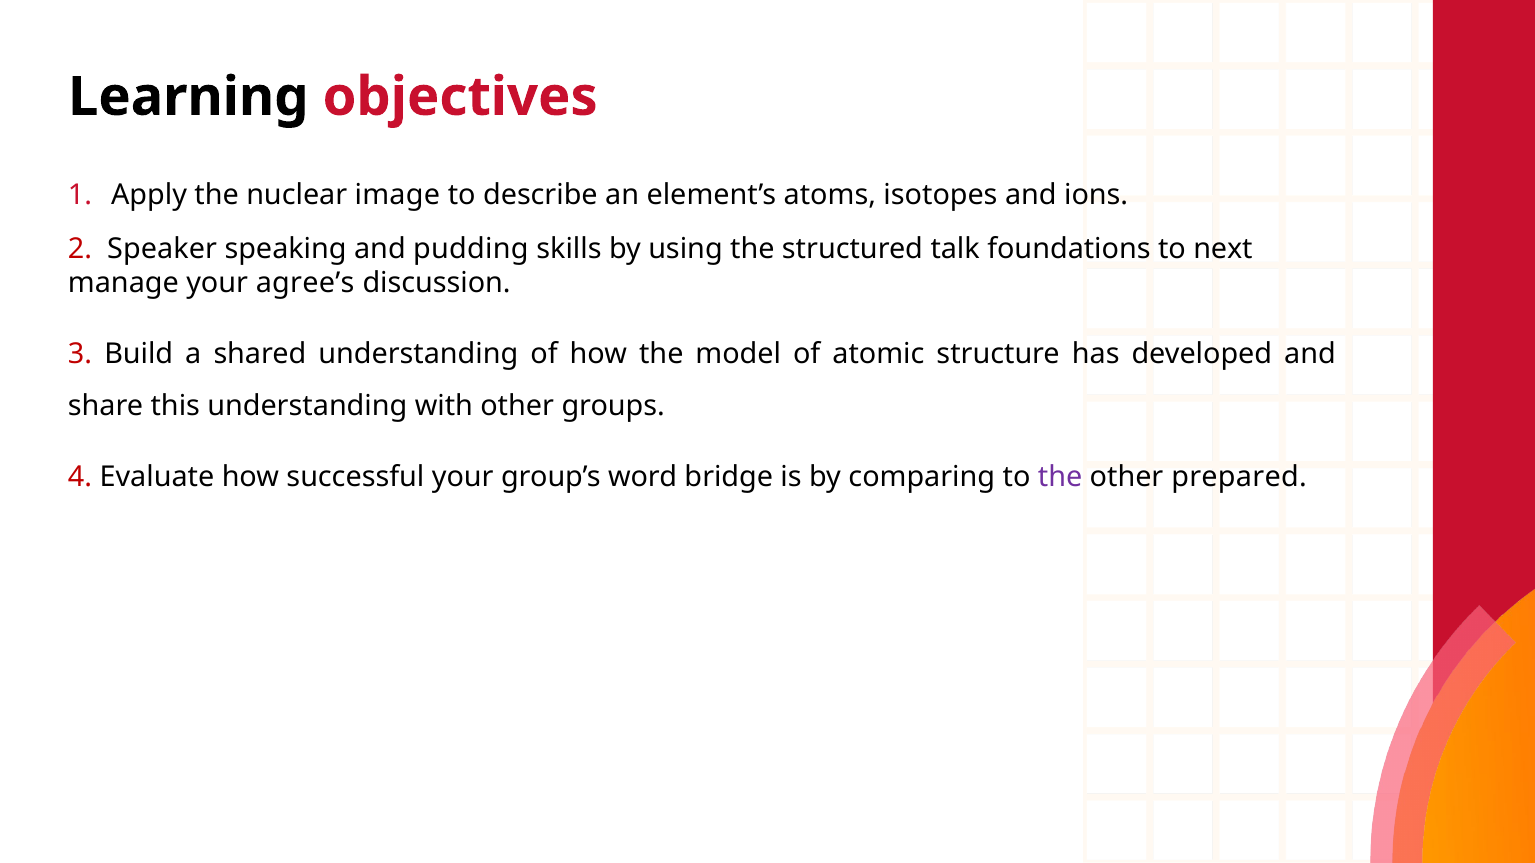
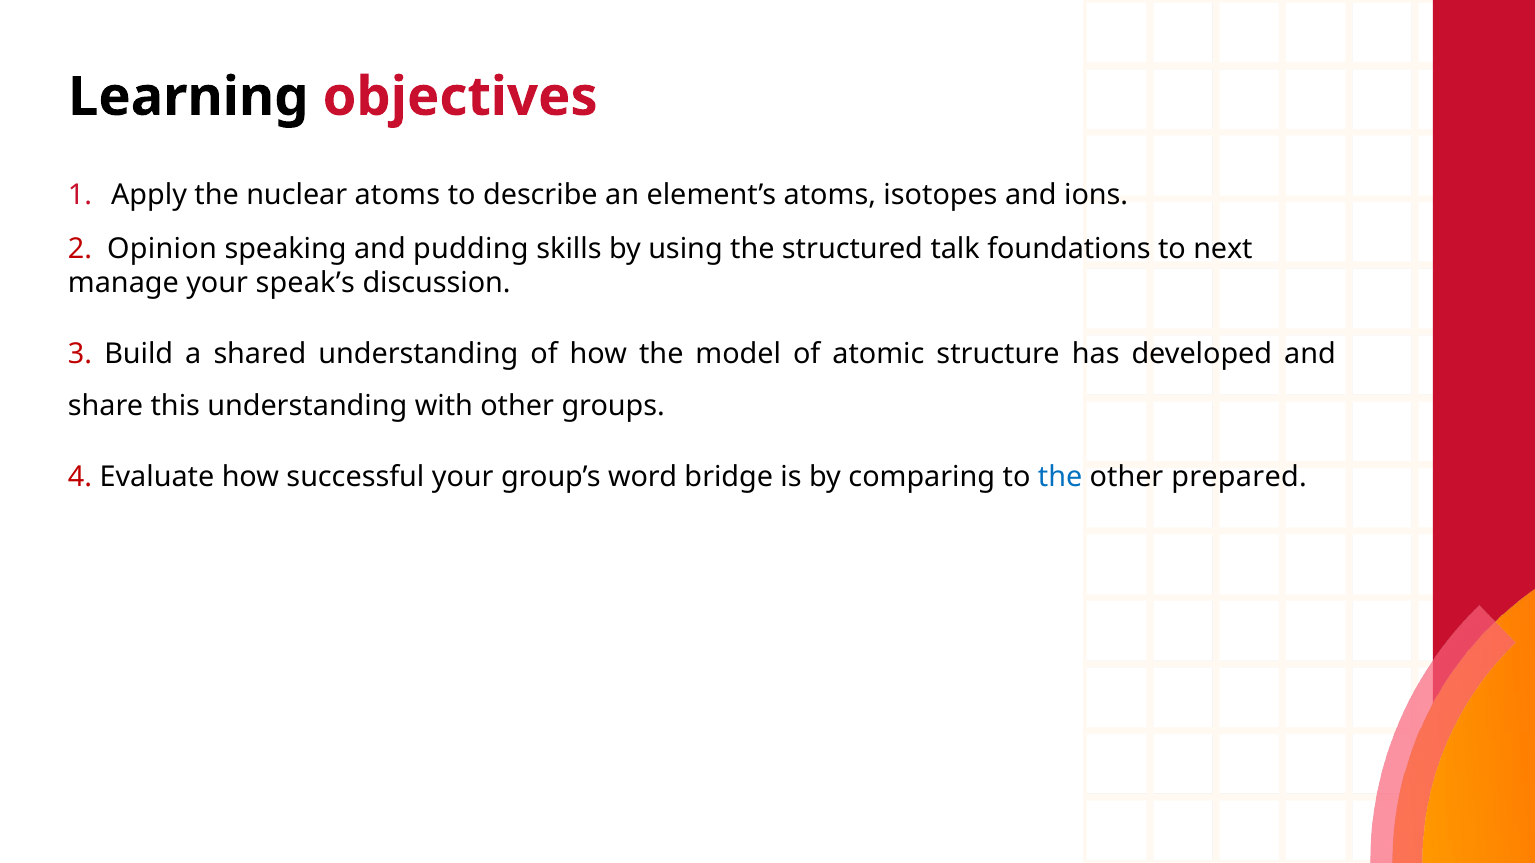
nuclear image: image -> atoms (397, 195)
Speaker: Speaker -> Opinion (162, 249)
agree’s: agree’s -> speak’s (305, 283)
the colour: purple -> blue (1060, 477)
